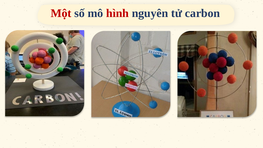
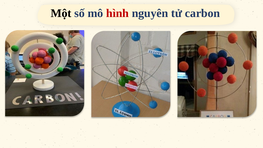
Một colour: red -> black (61, 13)
